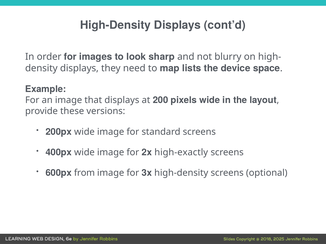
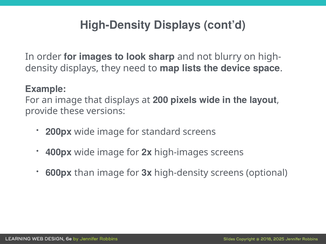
high-exactly: high-exactly -> high-images (181, 153)
from: from -> than (84, 173)
